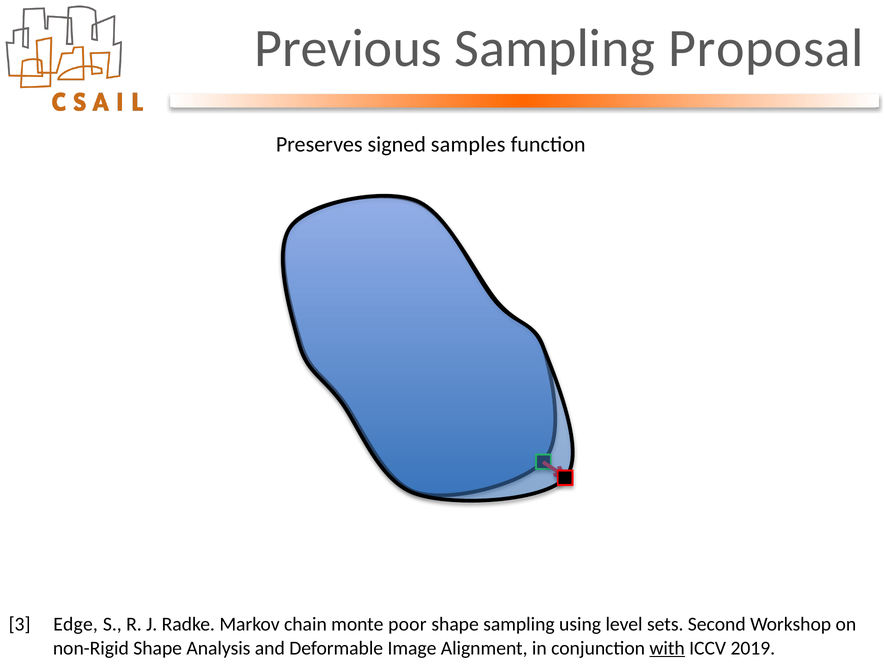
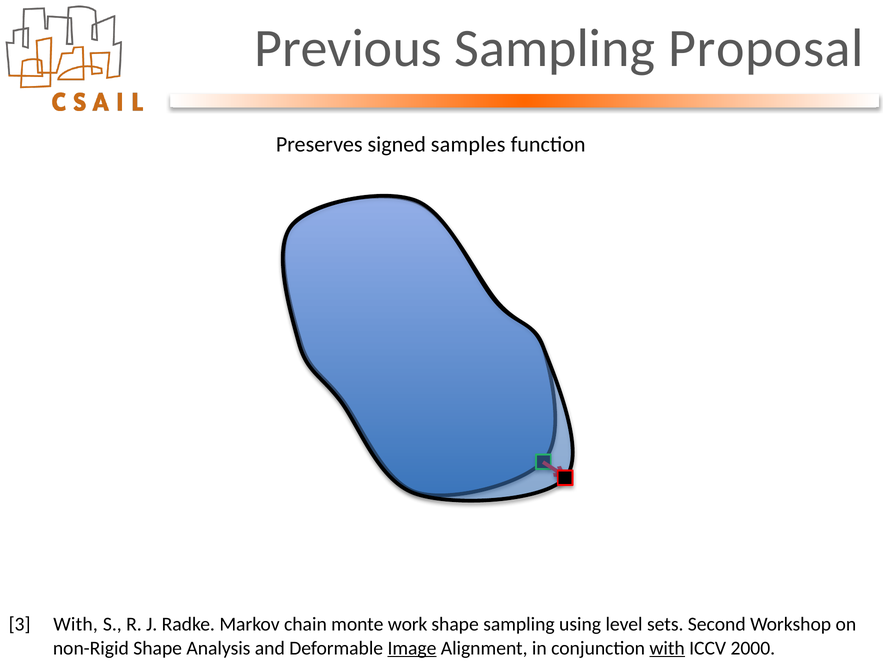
3 Edge: Edge -> With (76, 624)
poor: poor -> work (408, 624)
Image underline: none -> present (412, 648)
2019: 2019 -> 2000 (753, 648)
